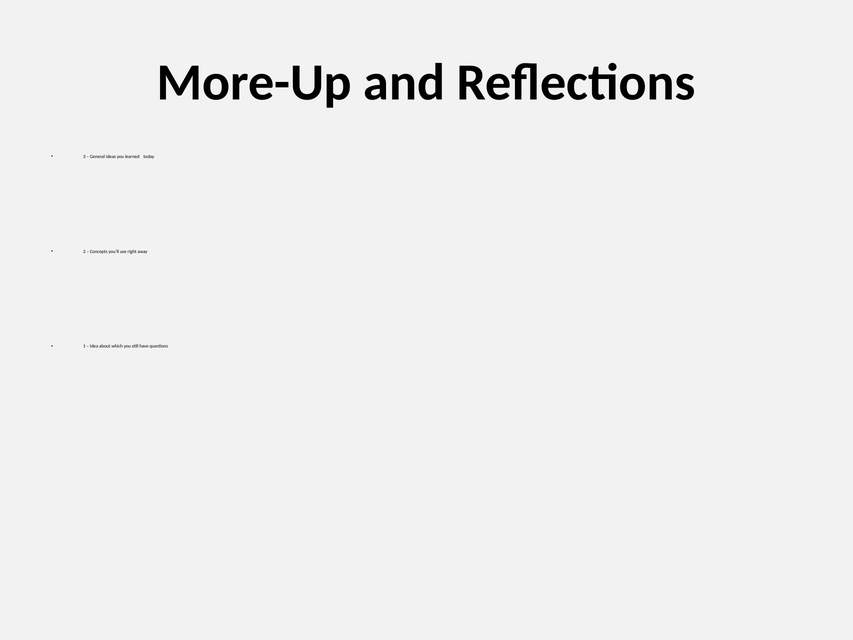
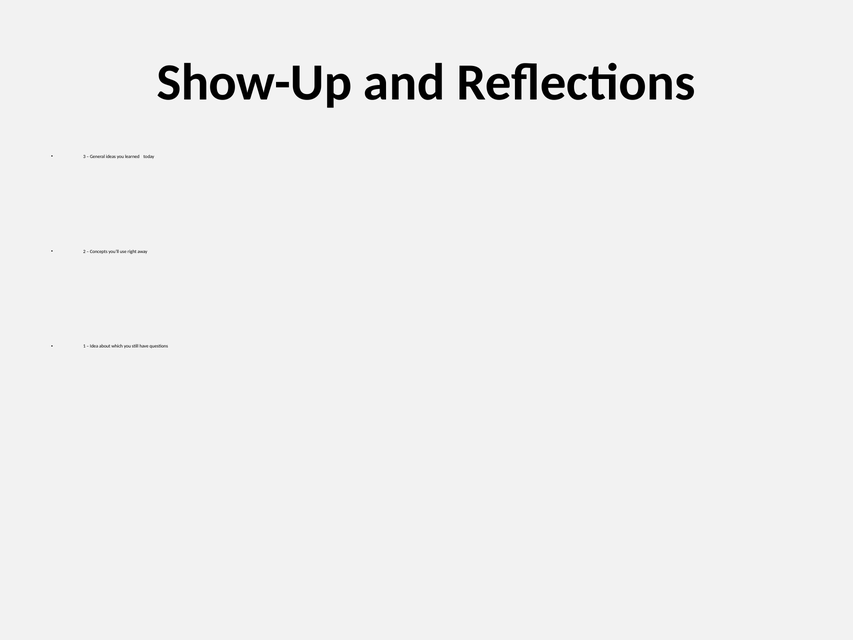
More-Up: More-Up -> Show-Up (254, 83)
